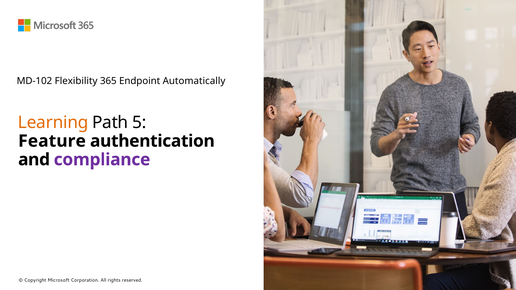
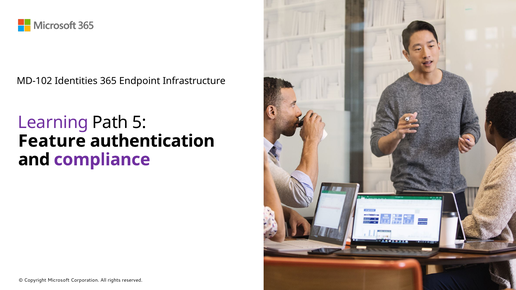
Flexibility: Flexibility -> Identities (76, 81)
Automatically: Automatically -> Infrastructure (194, 81)
Learning colour: orange -> purple (53, 123)
